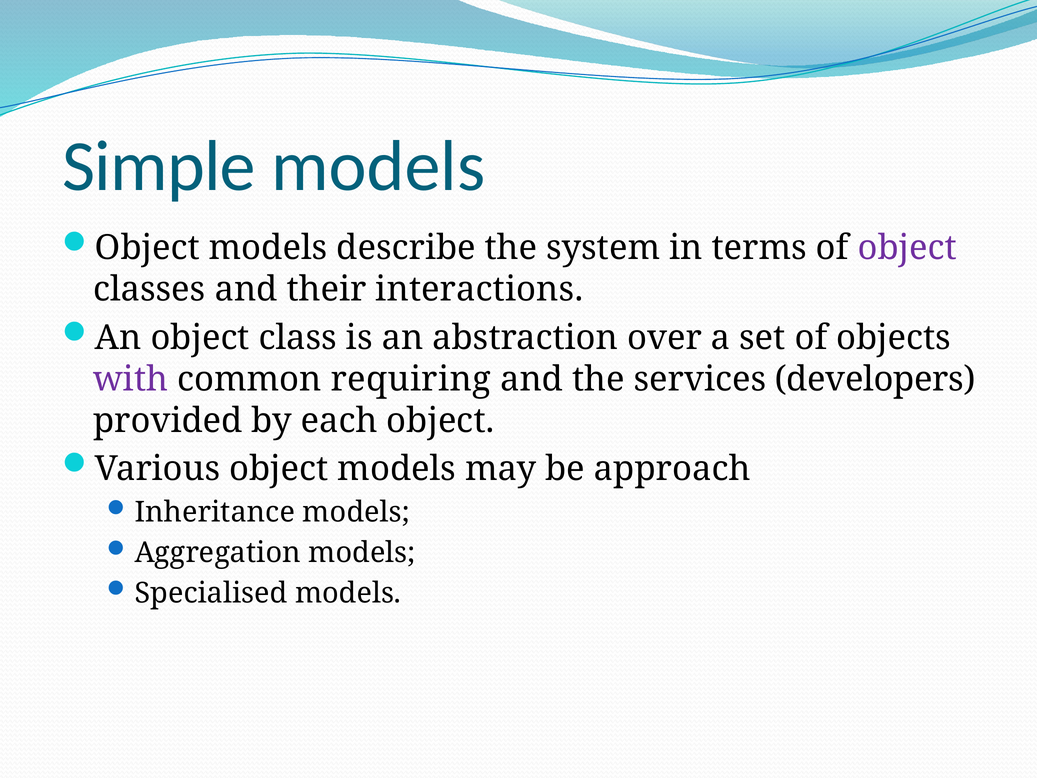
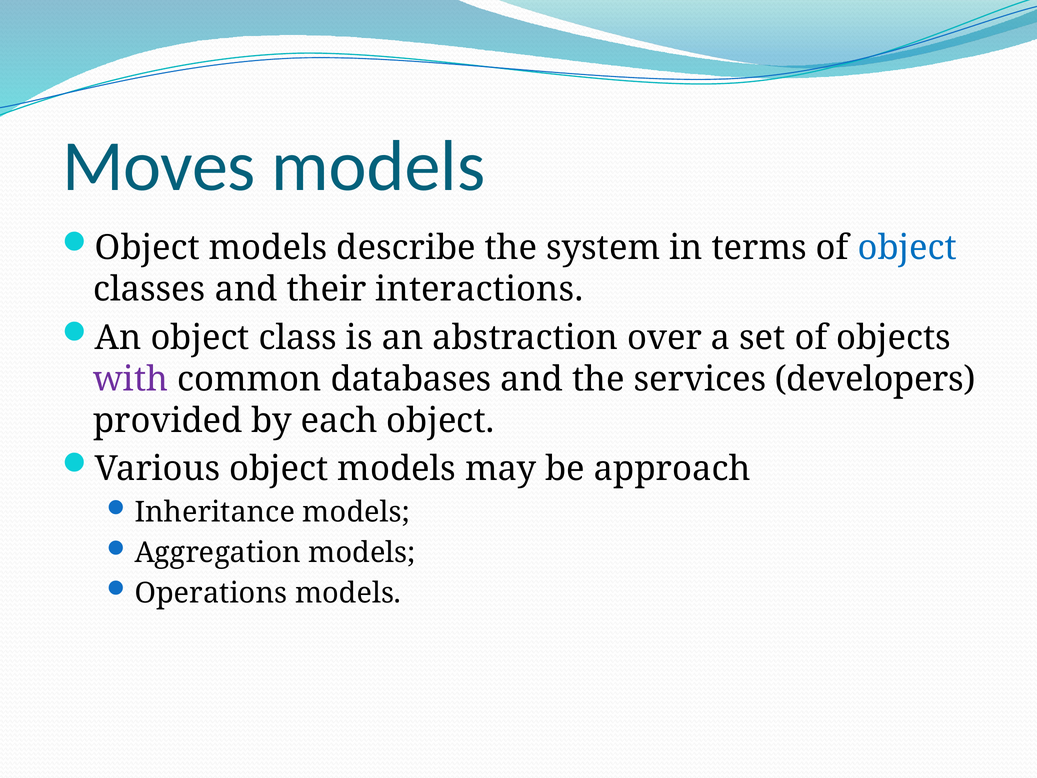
Simple: Simple -> Moves (159, 166)
object colour: purple -> blue (907, 248)
requiring: requiring -> databases (411, 379)
Specialised: Specialised -> Operations (211, 593)
